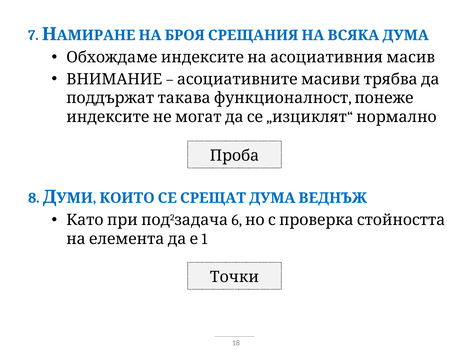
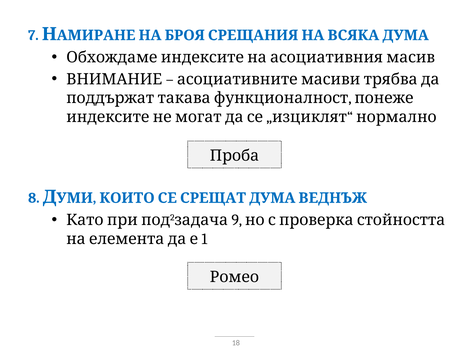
6: 6 -> 9 (237, 220)
Точки: Точки -> Ромео (234, 277)
